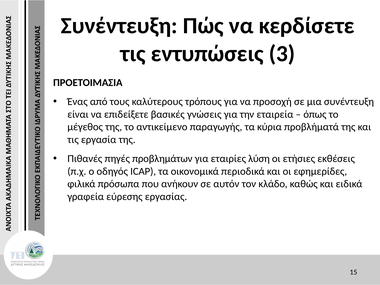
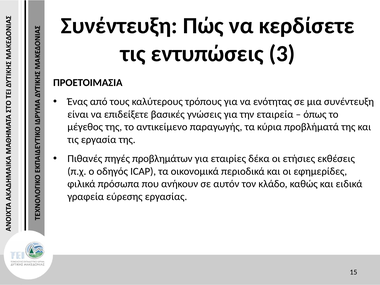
προσοχή: προσοχή -> ενότητας (272, 102)
λύση: λύση -> δέκα (259, 159)
